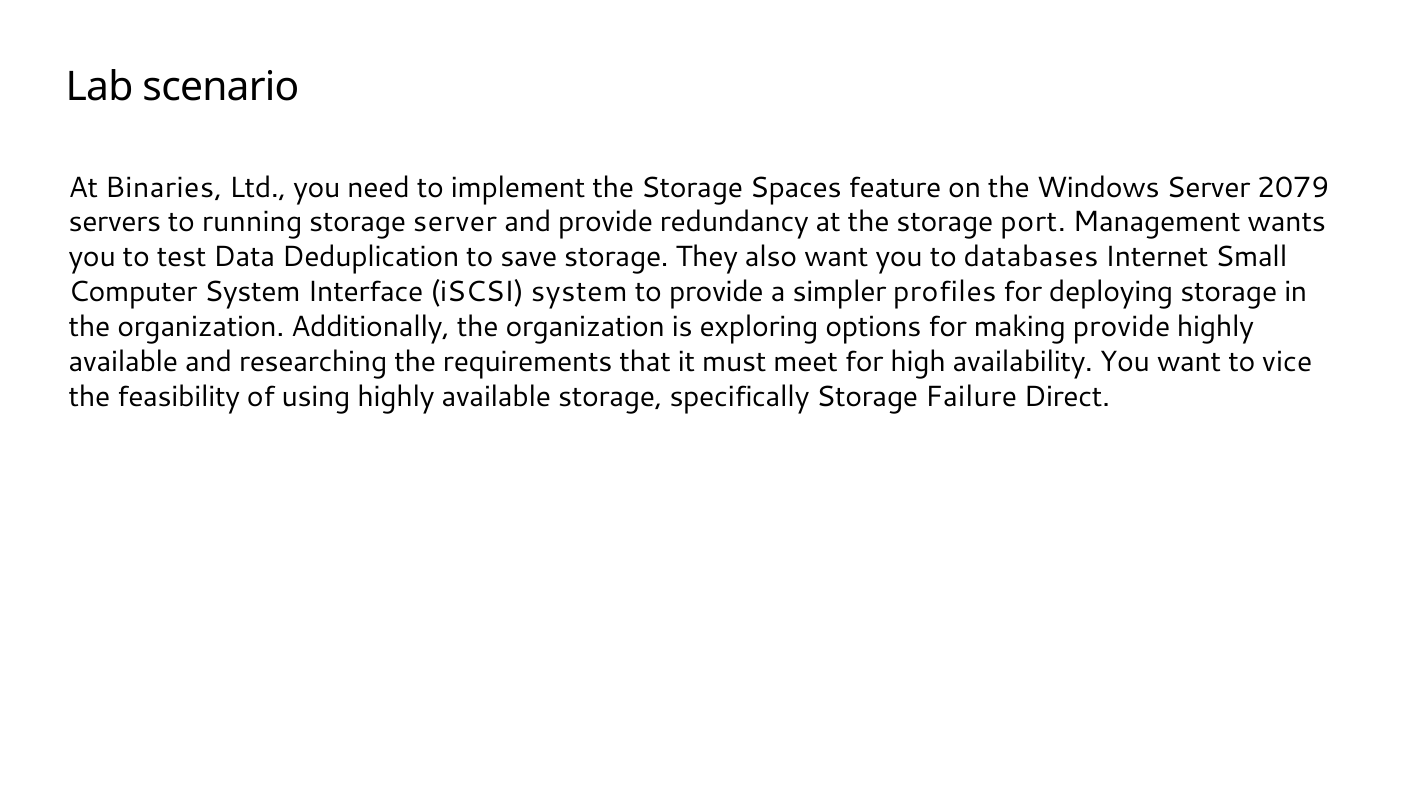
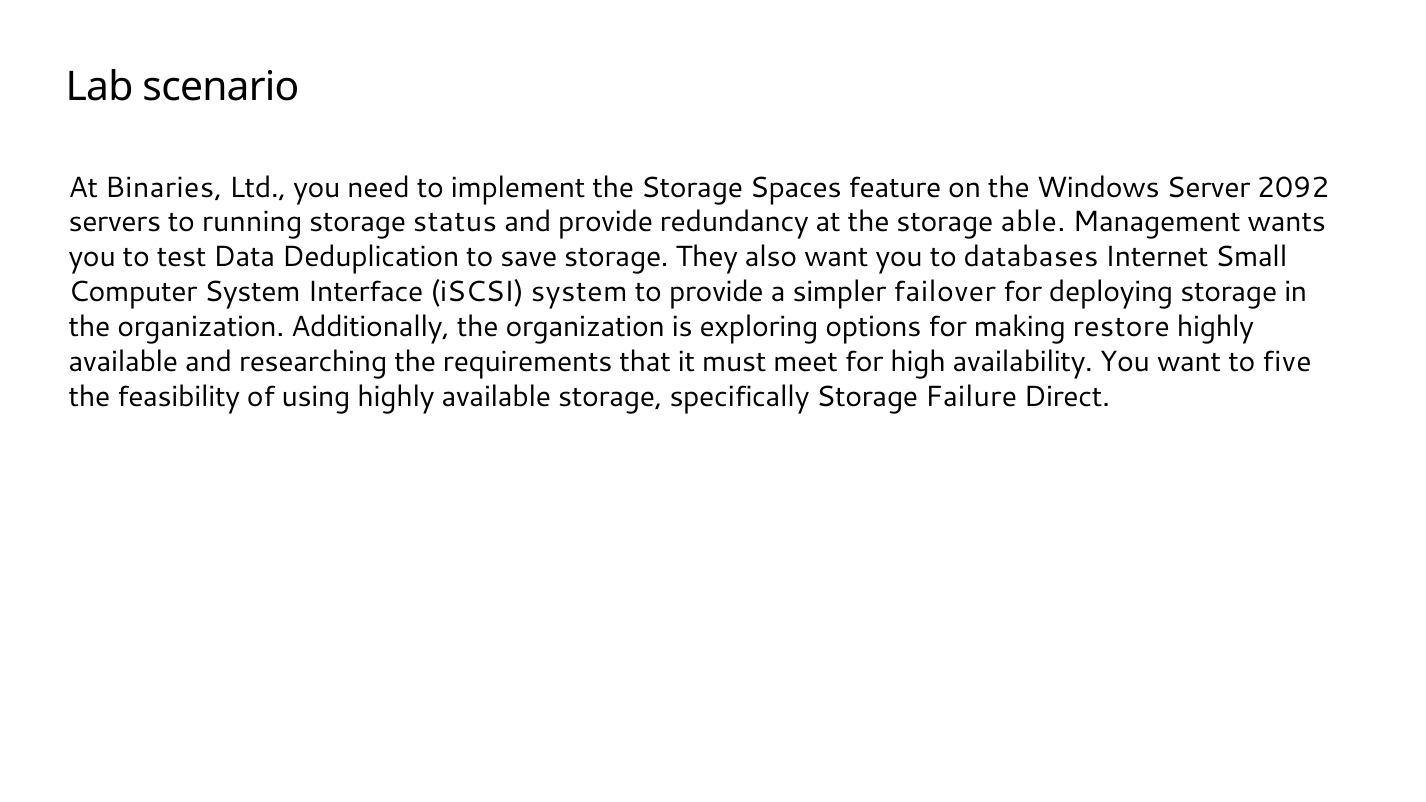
2079: 2079 -> 2092 (1293, 187)
storage server: server -> status (455, 222)
port: port -> able (1033, 222)
profiles: profiles -> failover (945, 292)
making provide: provide -> restore (1121, 327)
vice: vice -> five (1287, 362)
